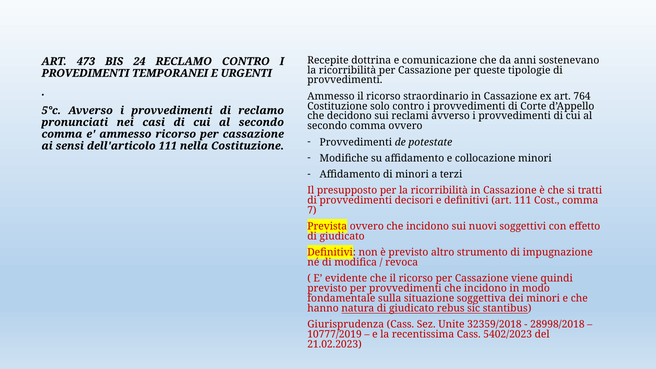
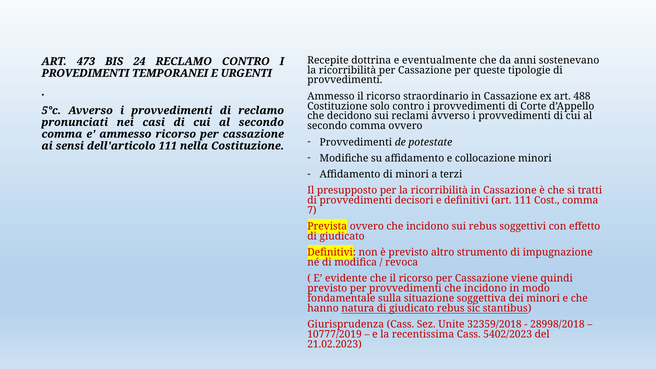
comunicazione: comunicazione -> eventualmente (439, 60)
764: 764 -> 488 (582, 96)
sui nuovi: nuovi -> rebus (483, 226)
